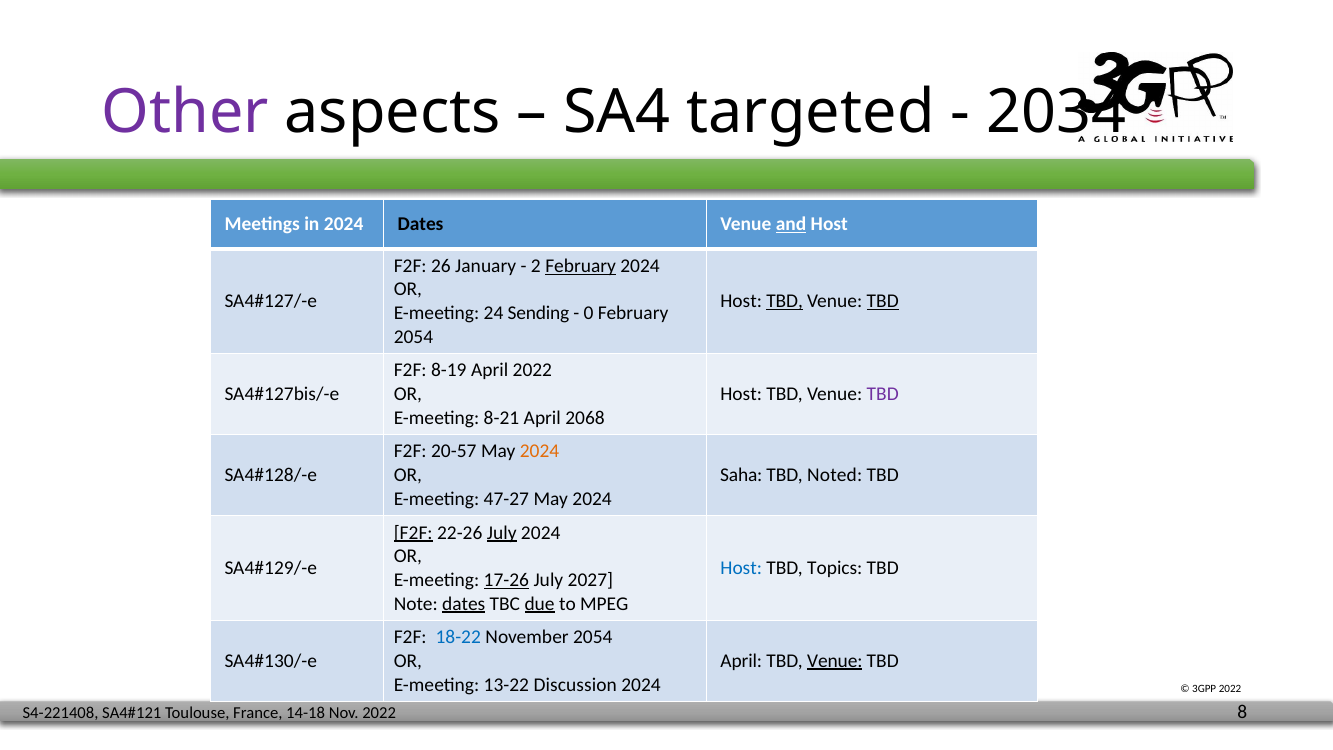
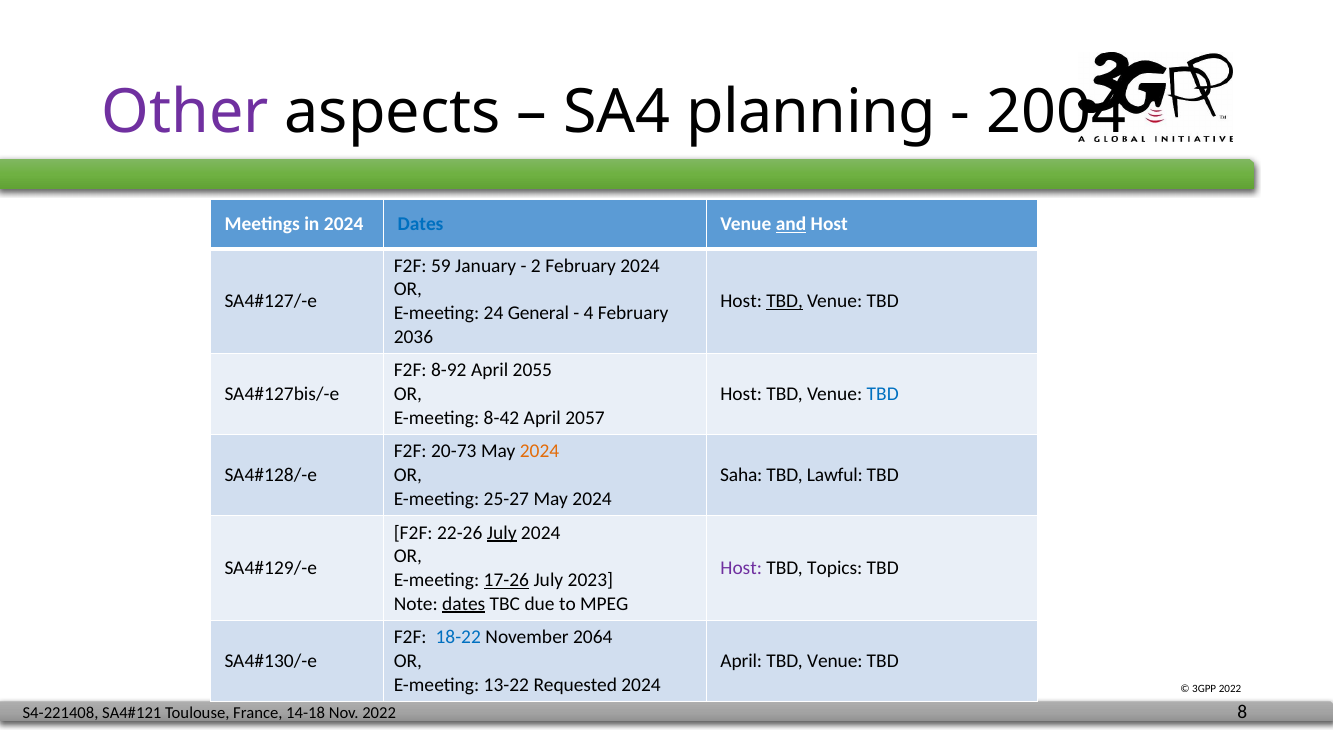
targeted: targeted -> planning (811, 112)
2034: 2034 -> 2004 (1056, 112)
Dates colour: black -> blue (421, 224)
26: 26 -> 59 (441, 266)
February underline: present -> none (581, 266)
TBD underline: present -> none (883, 301)
Sending: Sending -> General (538, 313)
0: 0 -> 4 (589, 313)
2054: 2054 -> 2036 (413, 337)
8-19: 8-19 -> 8-92 (449, 370)
April 2022: 2022 -> 2055 (532, 370)
TBD colour: purple -> blue (883, 394)
8-21: 8-21 -> 8-42 (501, 418)
2068: 2068 -> 2057 (585, 418)
20-57: 20-57 -> 20-73 (454, 451)
Noted: Noted -> Lawful (835, 475)
47-27: 47-27 -> 25-27 (506, 499)
F2F underline: present -> none (413, 532)
Host colour: blue -> purple (741, 568)
2027: 2027 -> 2023 (590, 580)
due underline: present -> none (540, 603)
November 2054: 2054 -> 2064 (593, 637)
Venue underline: present -> none (835, 660)
Discussion: Discussion -> Requested (575, 684)
